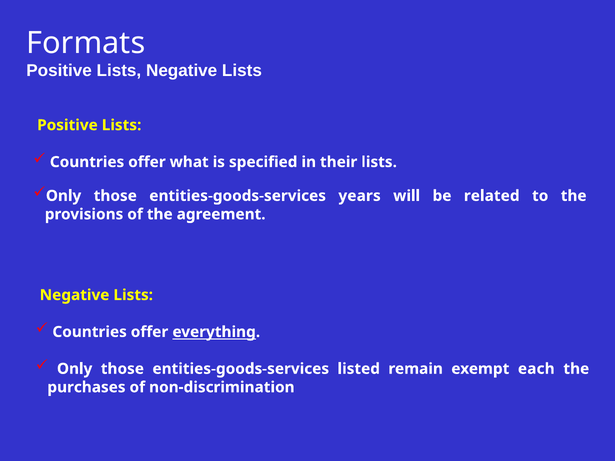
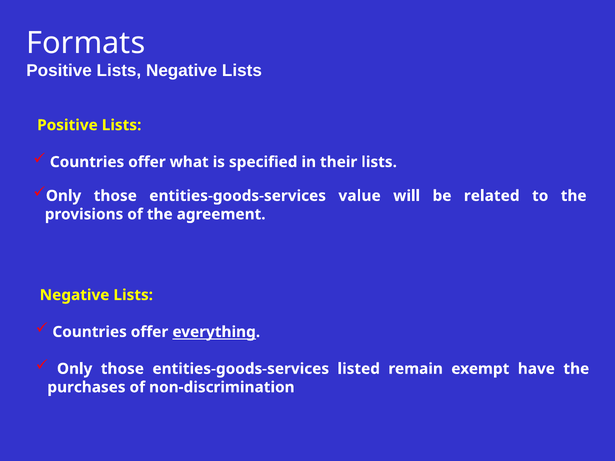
years: years -> value (360, 196)
each: each -> have (536, 369)
